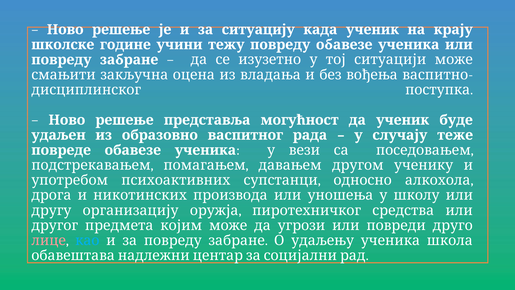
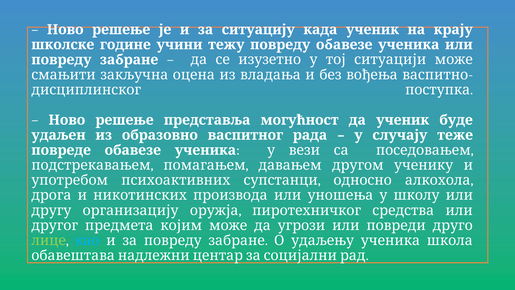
лице colour: pink -> light green (49, 240)
